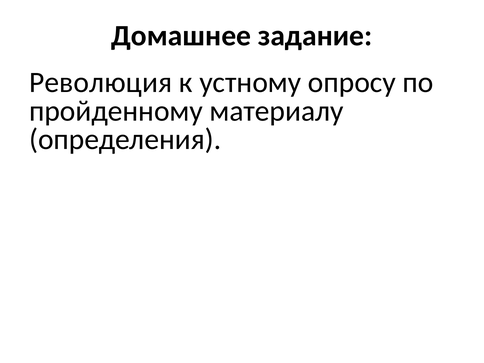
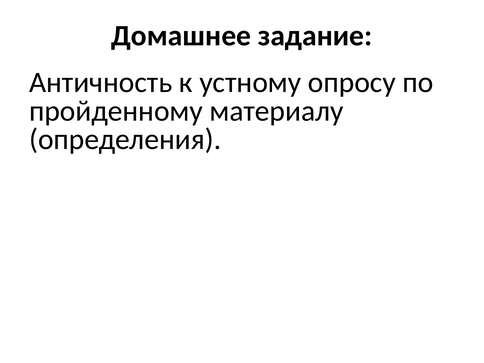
Революция: Революция -> Античность (101, 83)
